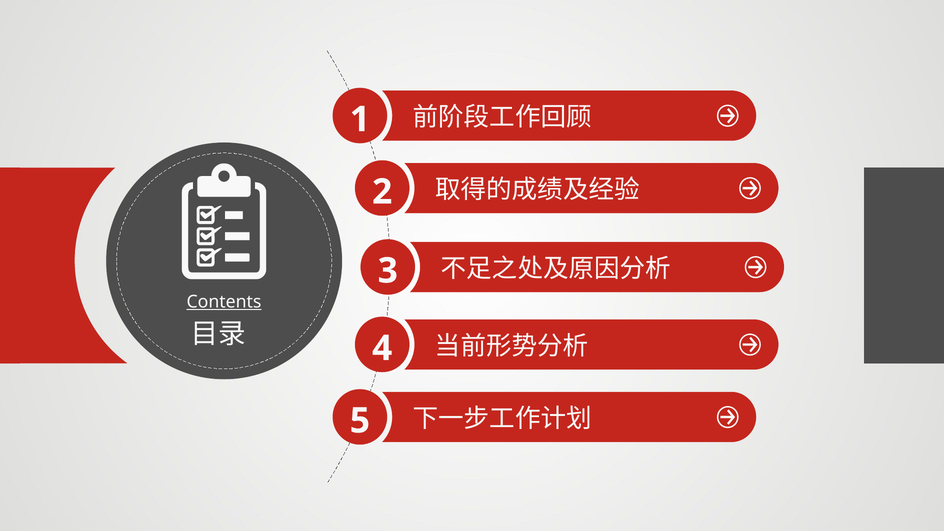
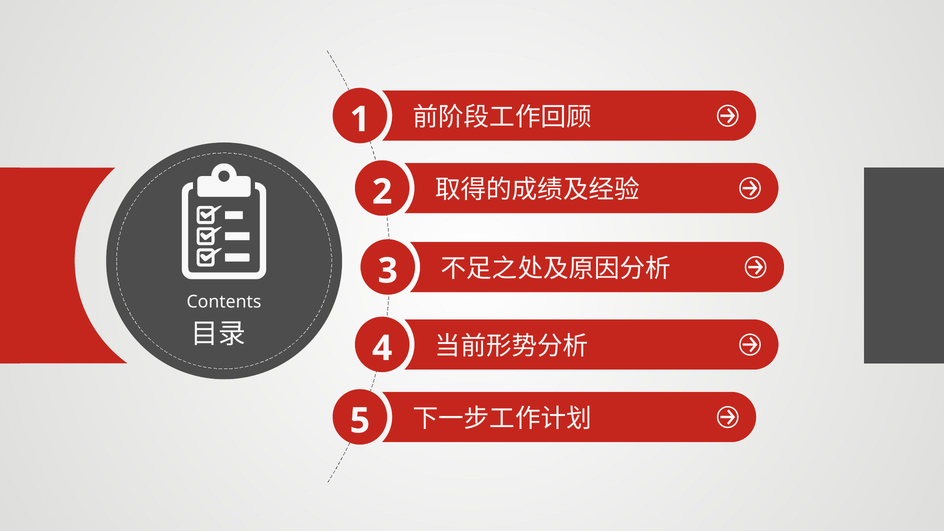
Contents underline: present -> none (224, 302)
